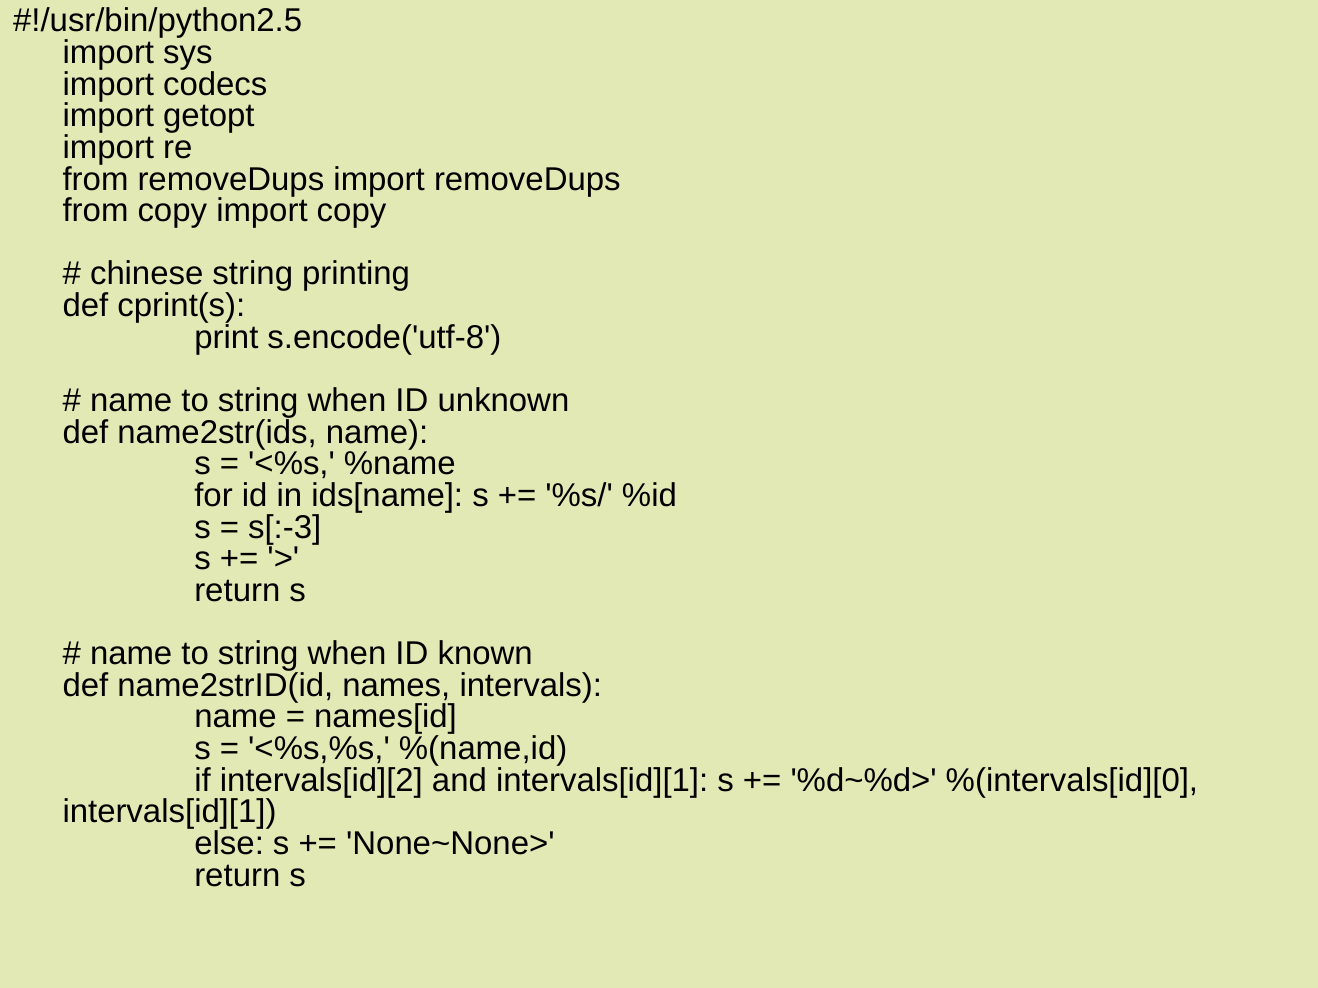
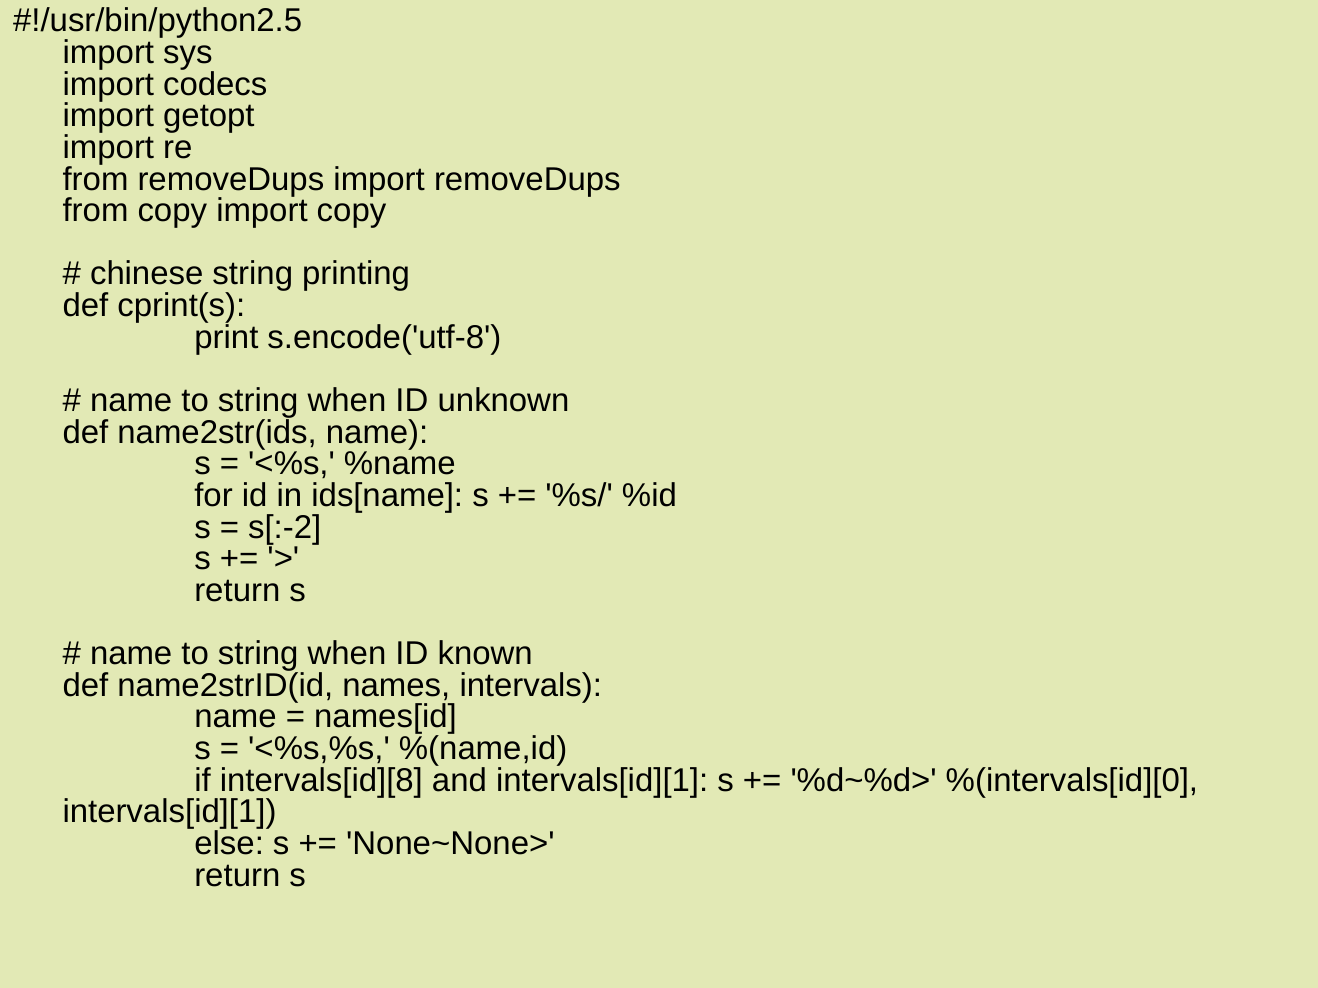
s[:-3: s[:-3 -> s[:-2 (285, 527)
intervals[id][2: intervals[id][2 -> intervals[id][8 (321, 781)
